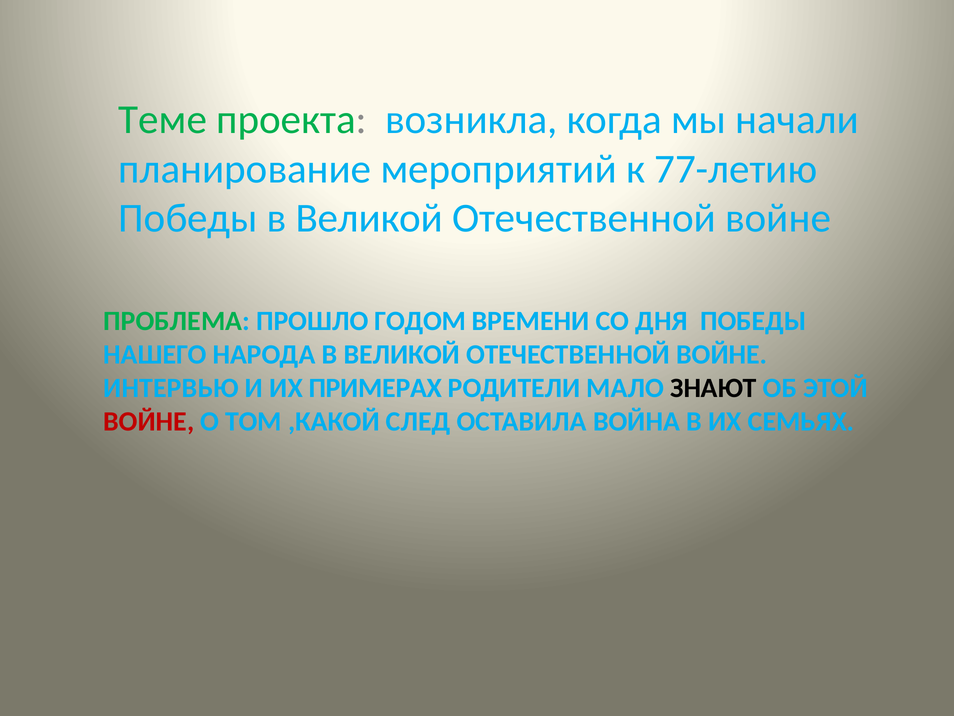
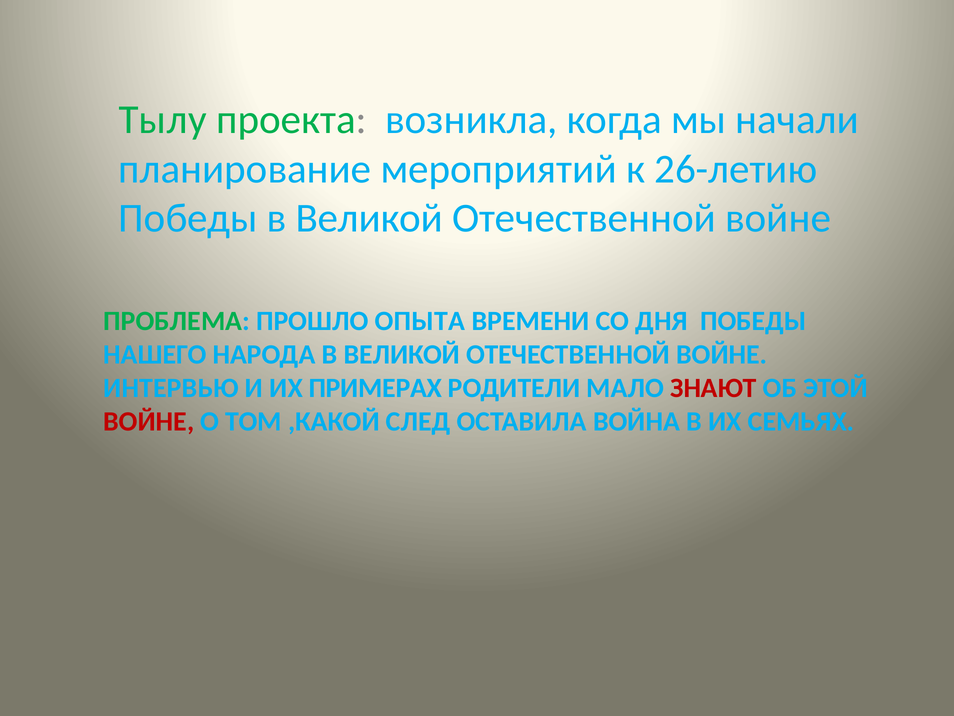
Теме: Теме -> Тылу (163, 120)
77-летию: 77-летию -> 26-летию (736, 169)
ГОДОМ: ГОДОМ -> ОПЫТА (420, 321)
ЗНАЮТ colour: black -> red (713, 388)
